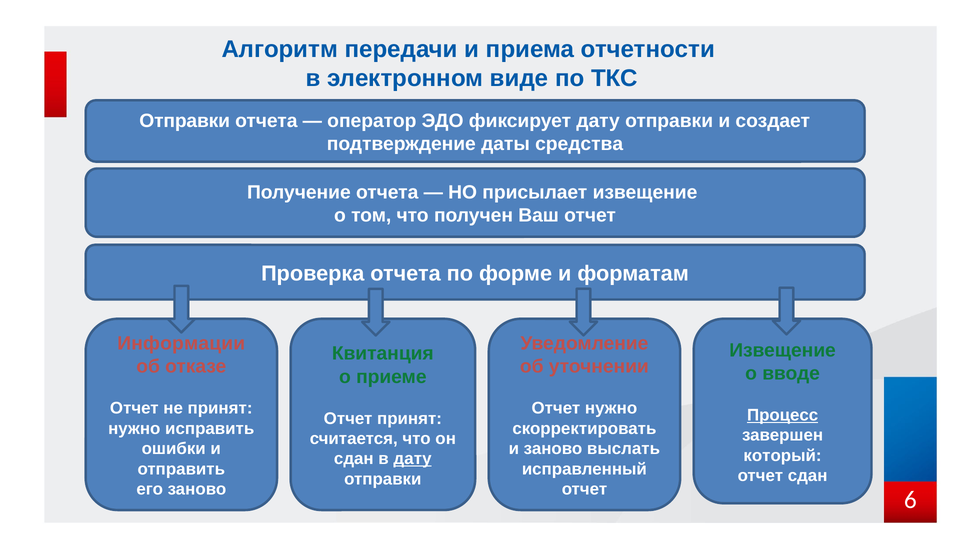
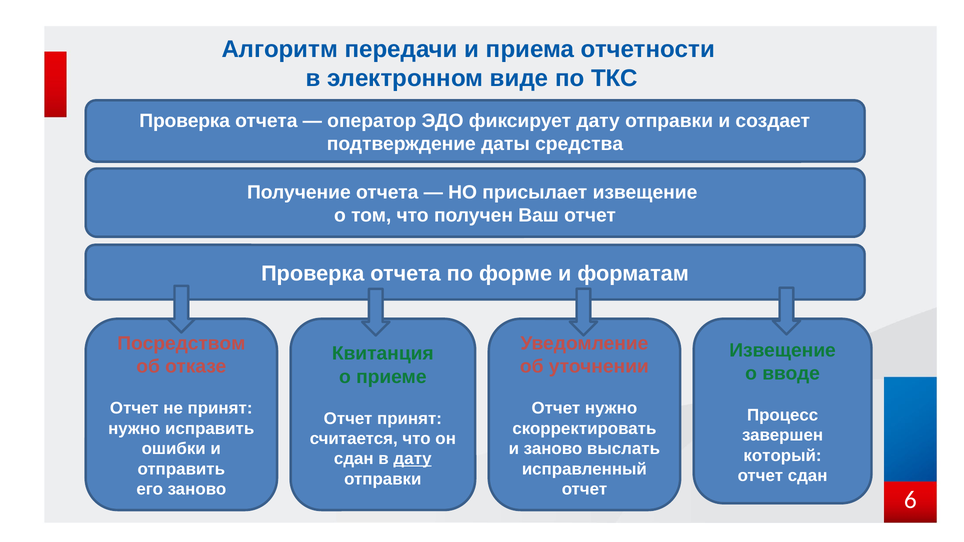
Отправки: Отправки -> Проверка (185, 121)
Информации: Информации -> Посредством (181, 344)
Процесс underline: present -> none (783, 415)
